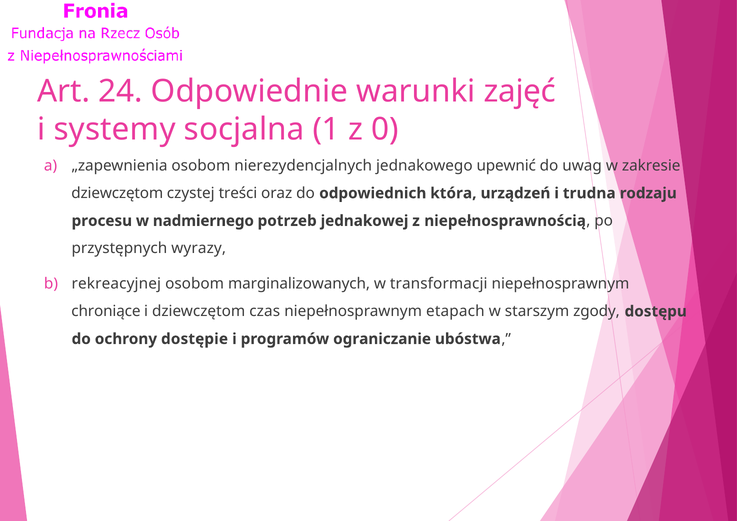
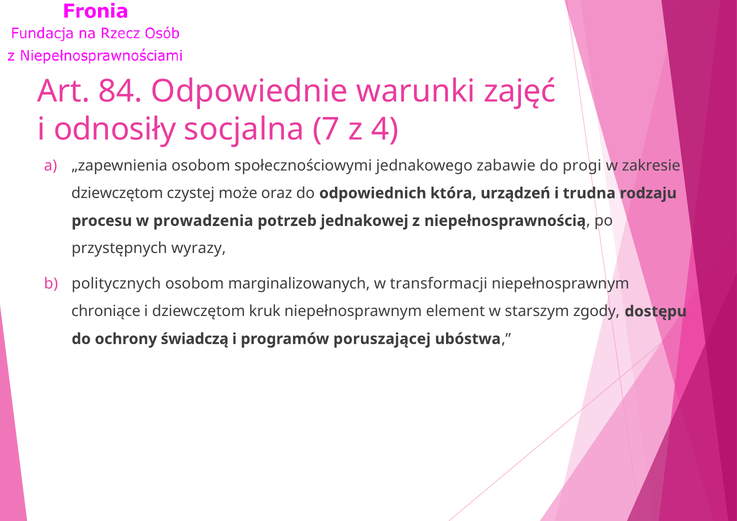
24: 24 -> 84 (121, 92)
systemy: systemy -> odnosiły (115, 129)
1: 1 -> 7 (326, 129)
0: 0 -> 4 (385, 129)
nierezydencjalnych: nierezydencjalnych -> społecznościowymi (303, 166)
upewnić: upewnić -> zabawie (506, 166)
uwag: uwag -> progi (582, 166)
treści: treści -> może (238, 193)
nadmiernego: nadmiernego -> prowadzenia (203, 221)
rekreacyjnej: rekreacyjnej -> politycznych (116, 284)
czas: czas -> kruk (265, 311)
etapach: etapach -> element (455, 311)
dostępie: dostępie -> świadczą (195, 339)
ograniczanie: ograniczanie -> poruszającej (382, 339)
